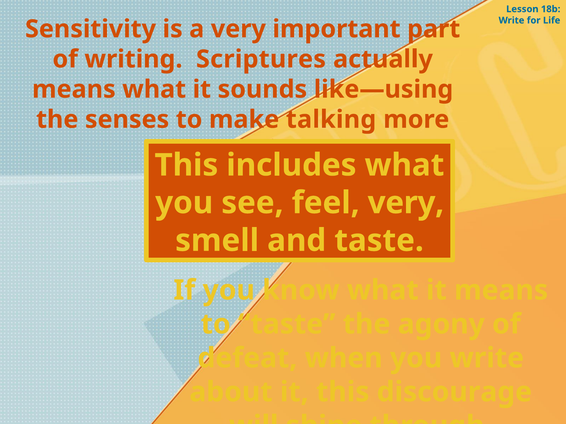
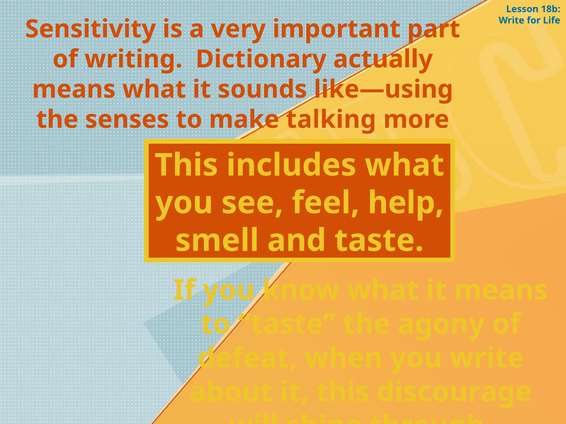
Scriptures: Scriptures -> Dictionary (261, 59)
feel very: very -> help (406, 203)
